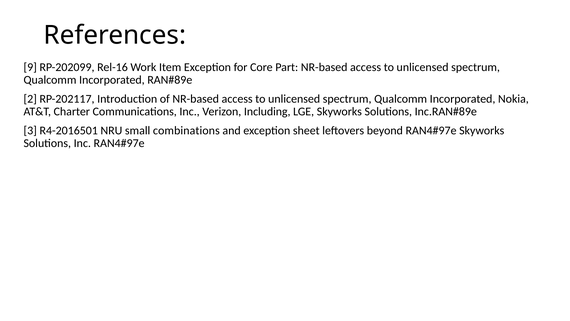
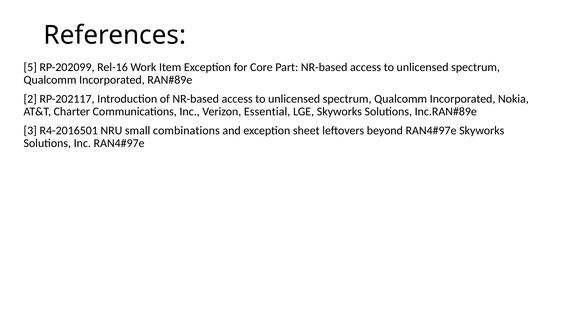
9: 9 -> 5 (30, 67)
Including: Including -> Essential (267, 112)
